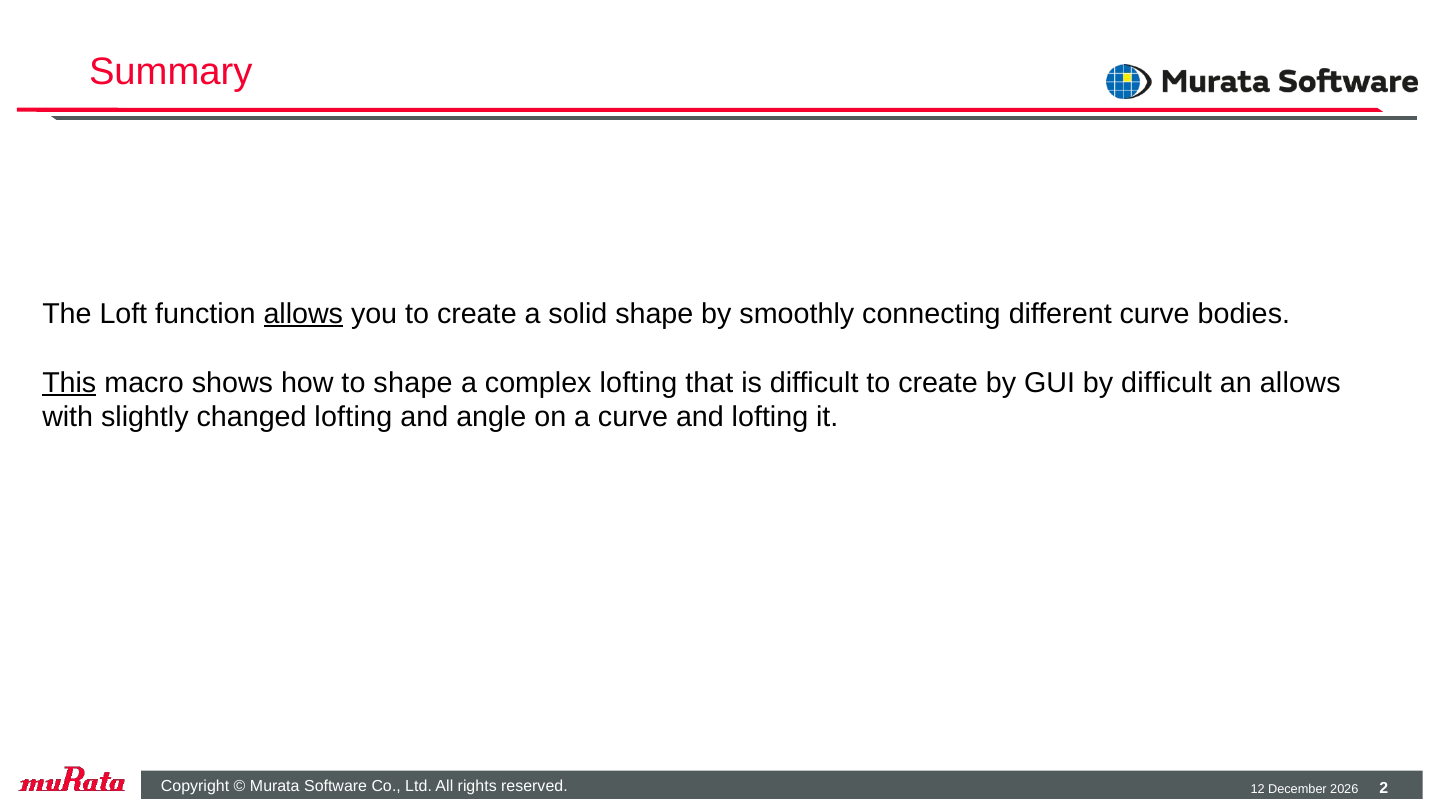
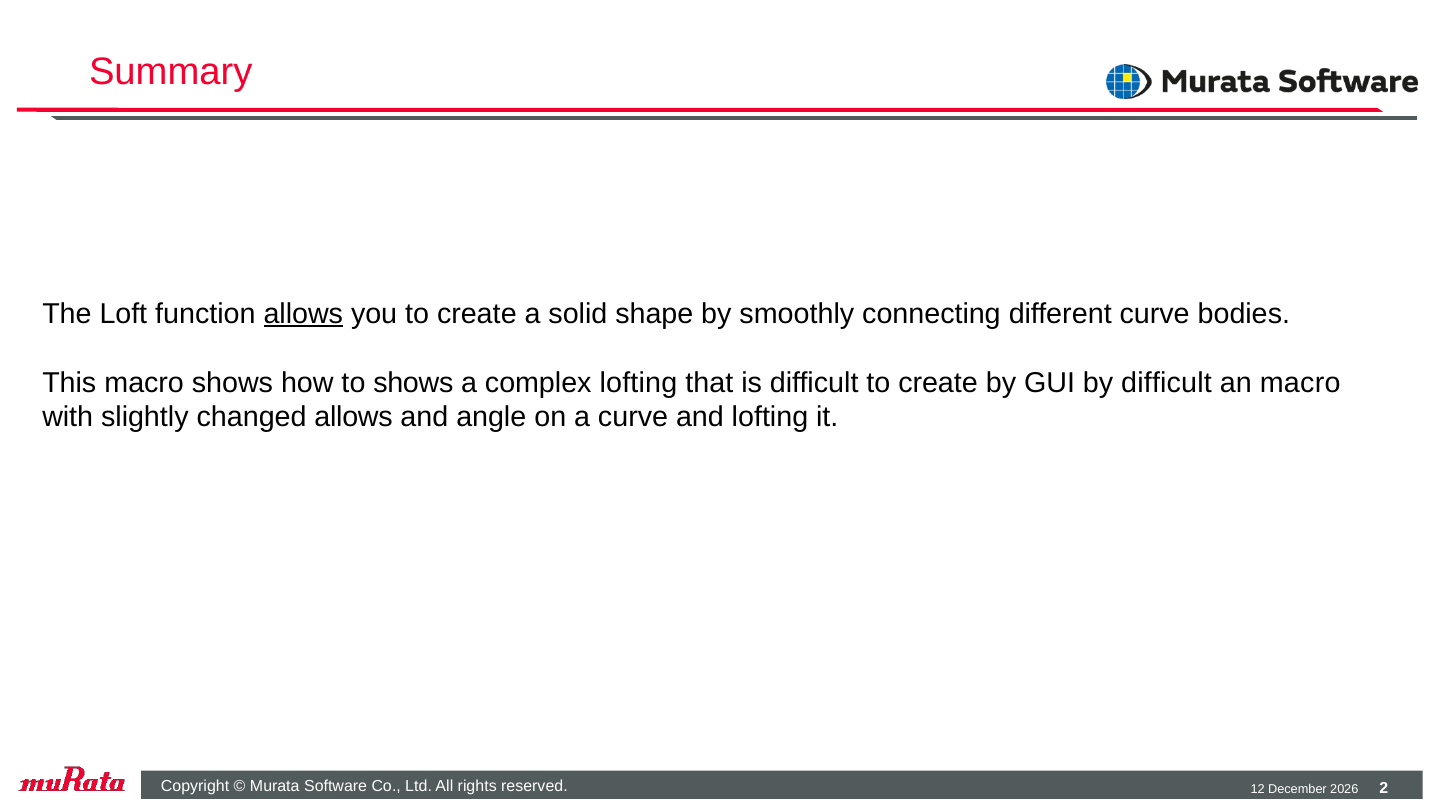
This underline: present -> none (69, 383)
to shape: shape -> shows (413, 383)
an allows: allows -> macro (1300, 383)
changed lofting: lofting -> allows (354, 417)
